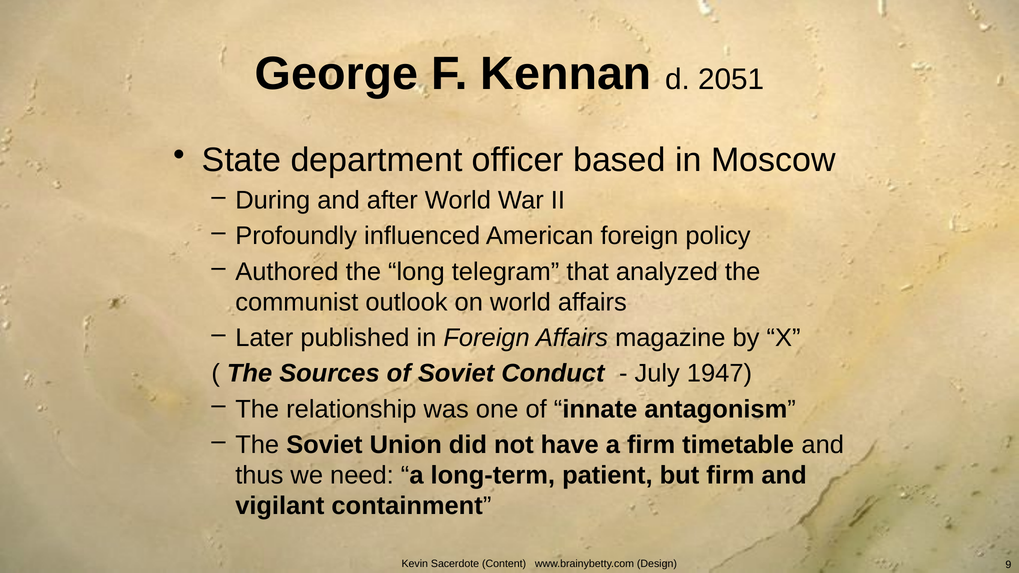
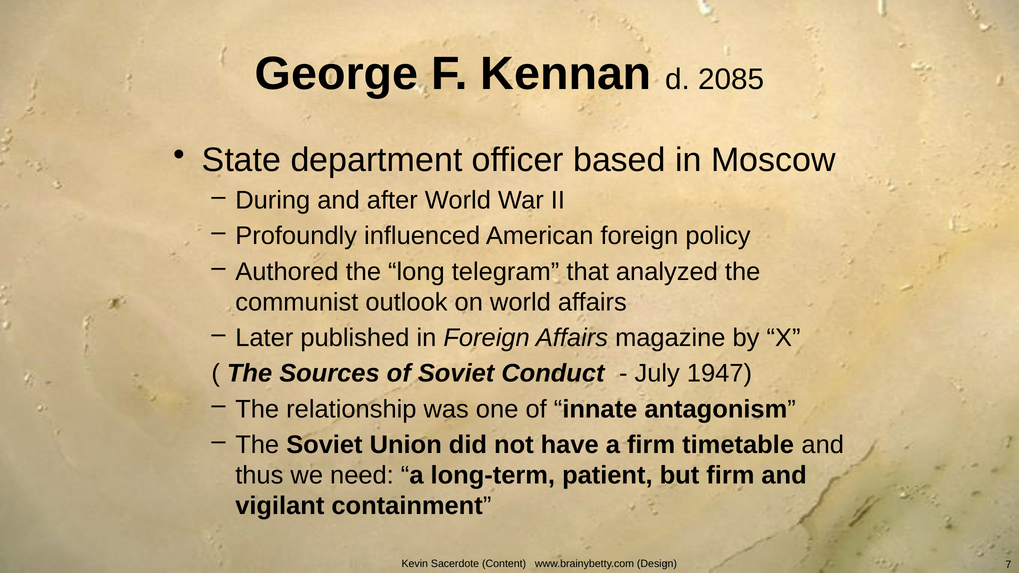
2051: 2051 -> 2085 (731, 80)
9: 9 -> 7 (1008, 565)
